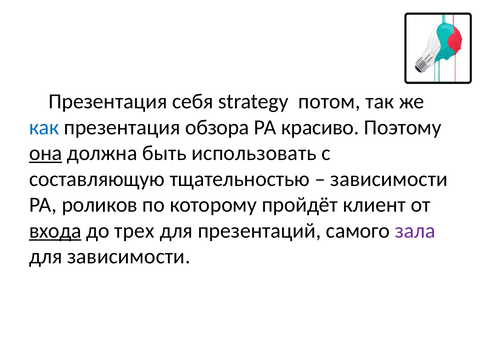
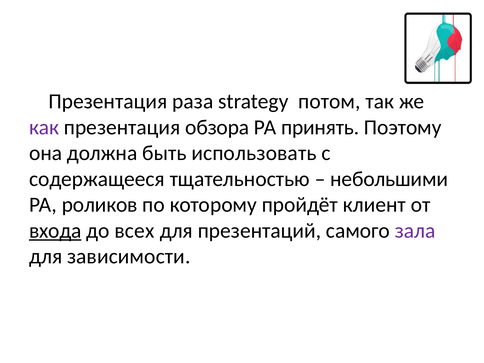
себя: себя -> раза (193, 102)
как colour: blue -> purple (44, 127)
красиво: красиво -> принять (320, 127)
она underline: present -> none (46, 153)
составляющую: составляющую -> содержащееся (97, 179)
зависимости: зависимости -> небольшими (389, 179)
трех: трех -> всех (134, 231)
